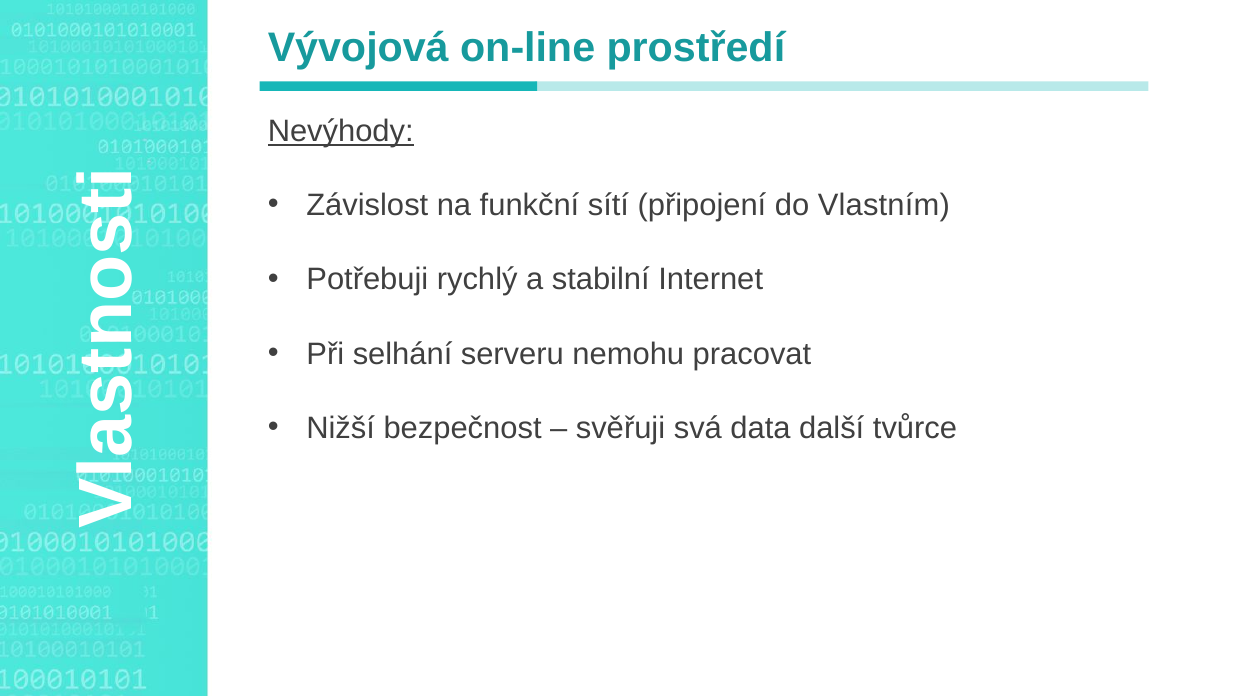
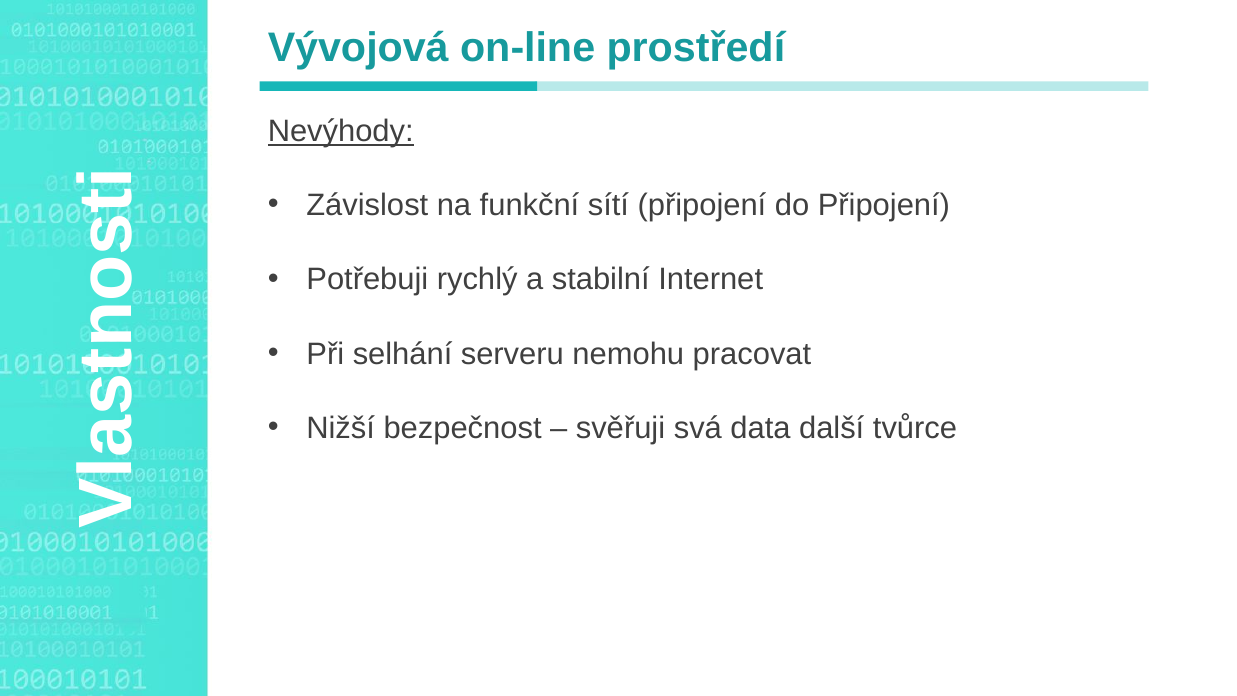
do Vlastním: Vlastním -> Připojení (884, 205)
